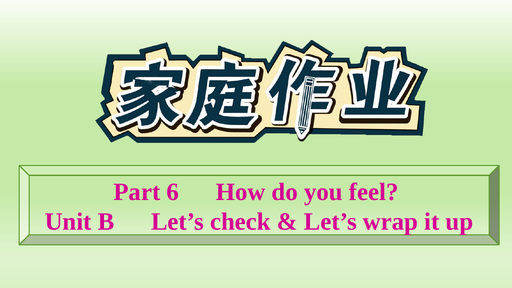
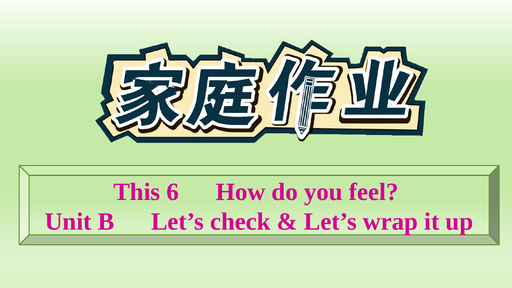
Part: Part -> This (137, 192)
